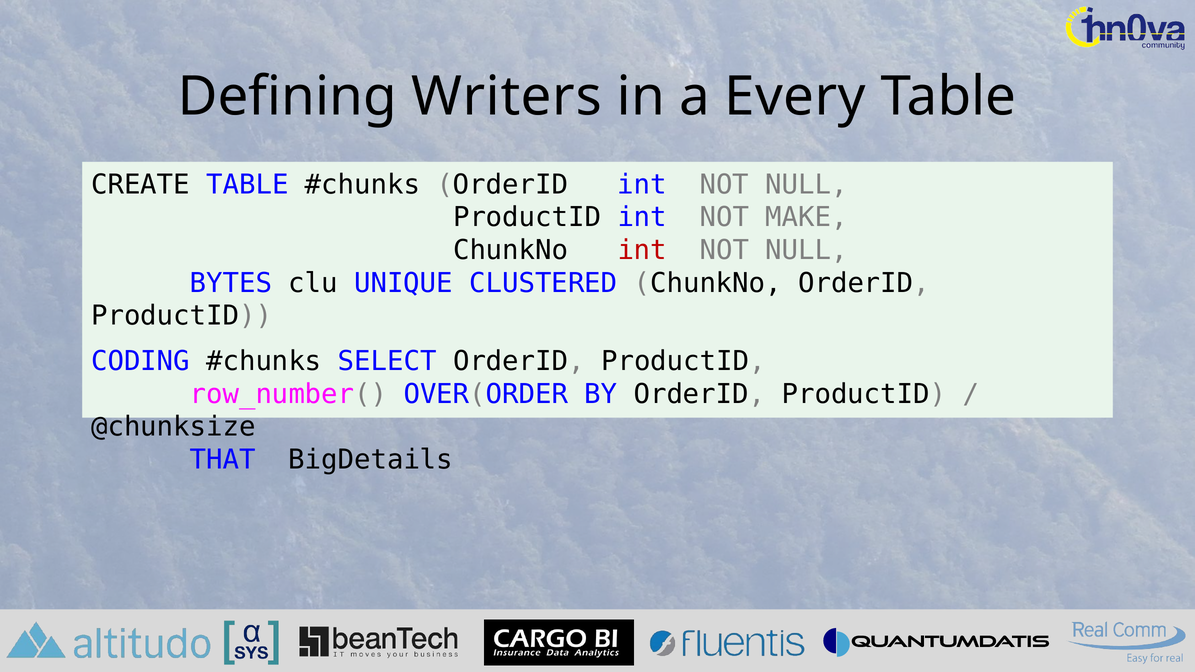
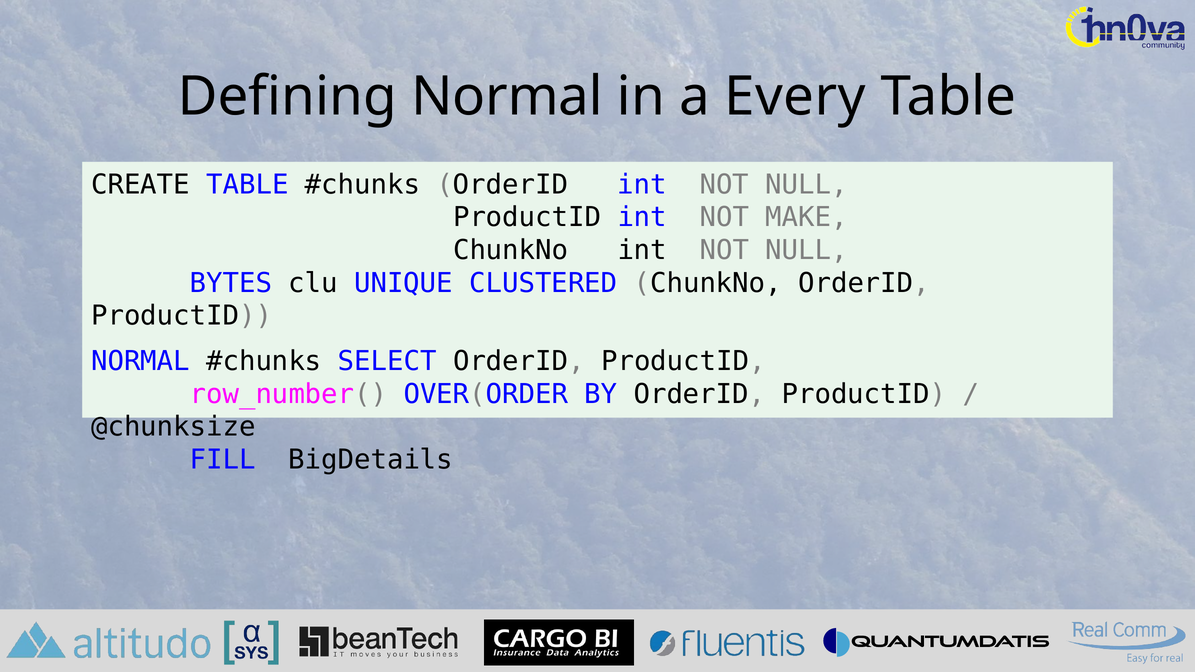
Defining Writers: Writers -> Normal (507, 96)
int colour: red -> black (642, 250)
CODING: CODING -> NORMAL (140, 361)
THAT: THAT -> FILL (223, 460)
